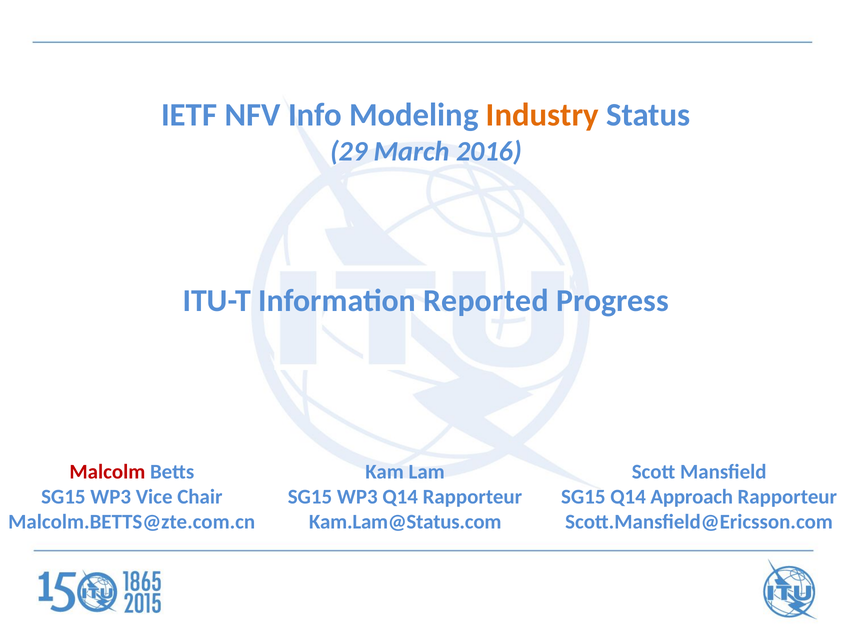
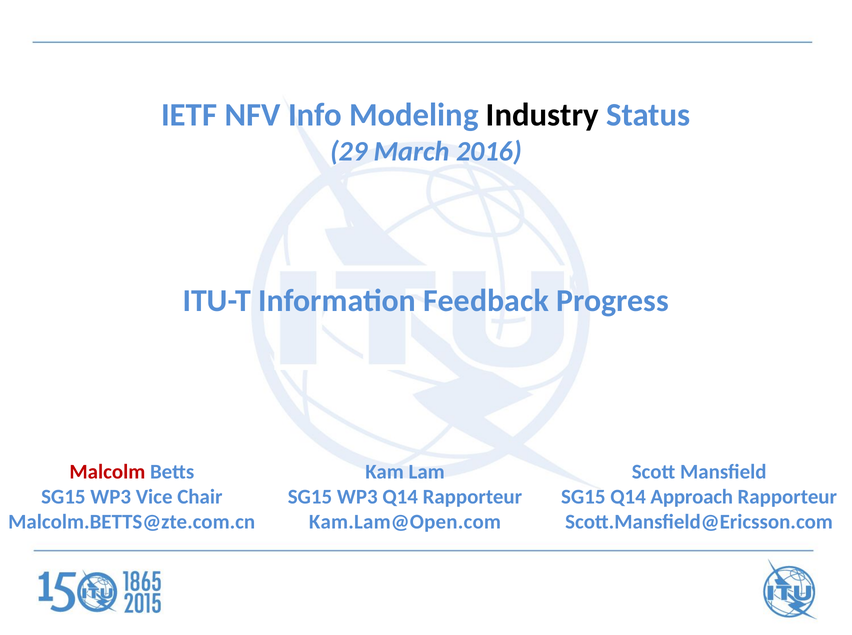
Industry colour: orange -> black (542, 115)
Reported: Reported -> Feedback (486, 301)
Kam.Lam@Status.com: Kam.Lam@Status.com -> Kam.Lam@Open.com (405, 523)
